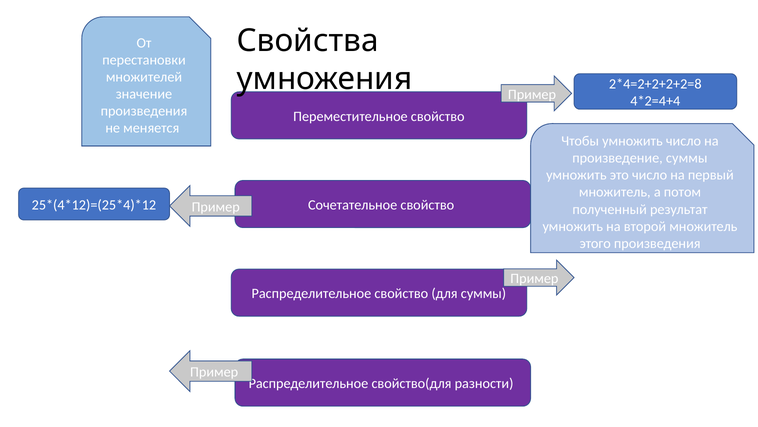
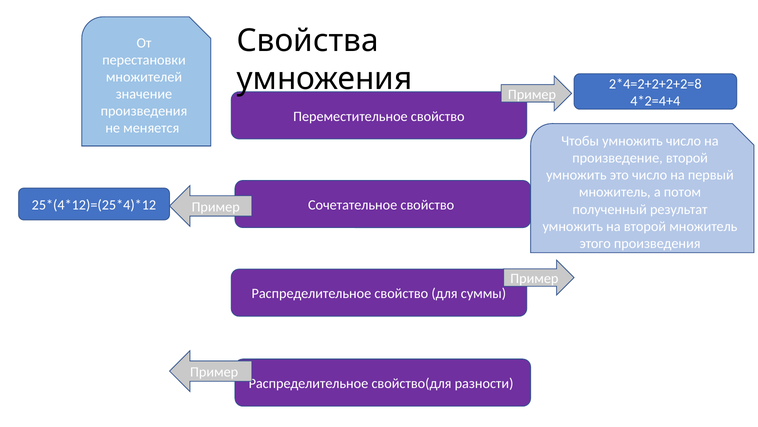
произведение суммы: суммы -> второй (687, 158)
